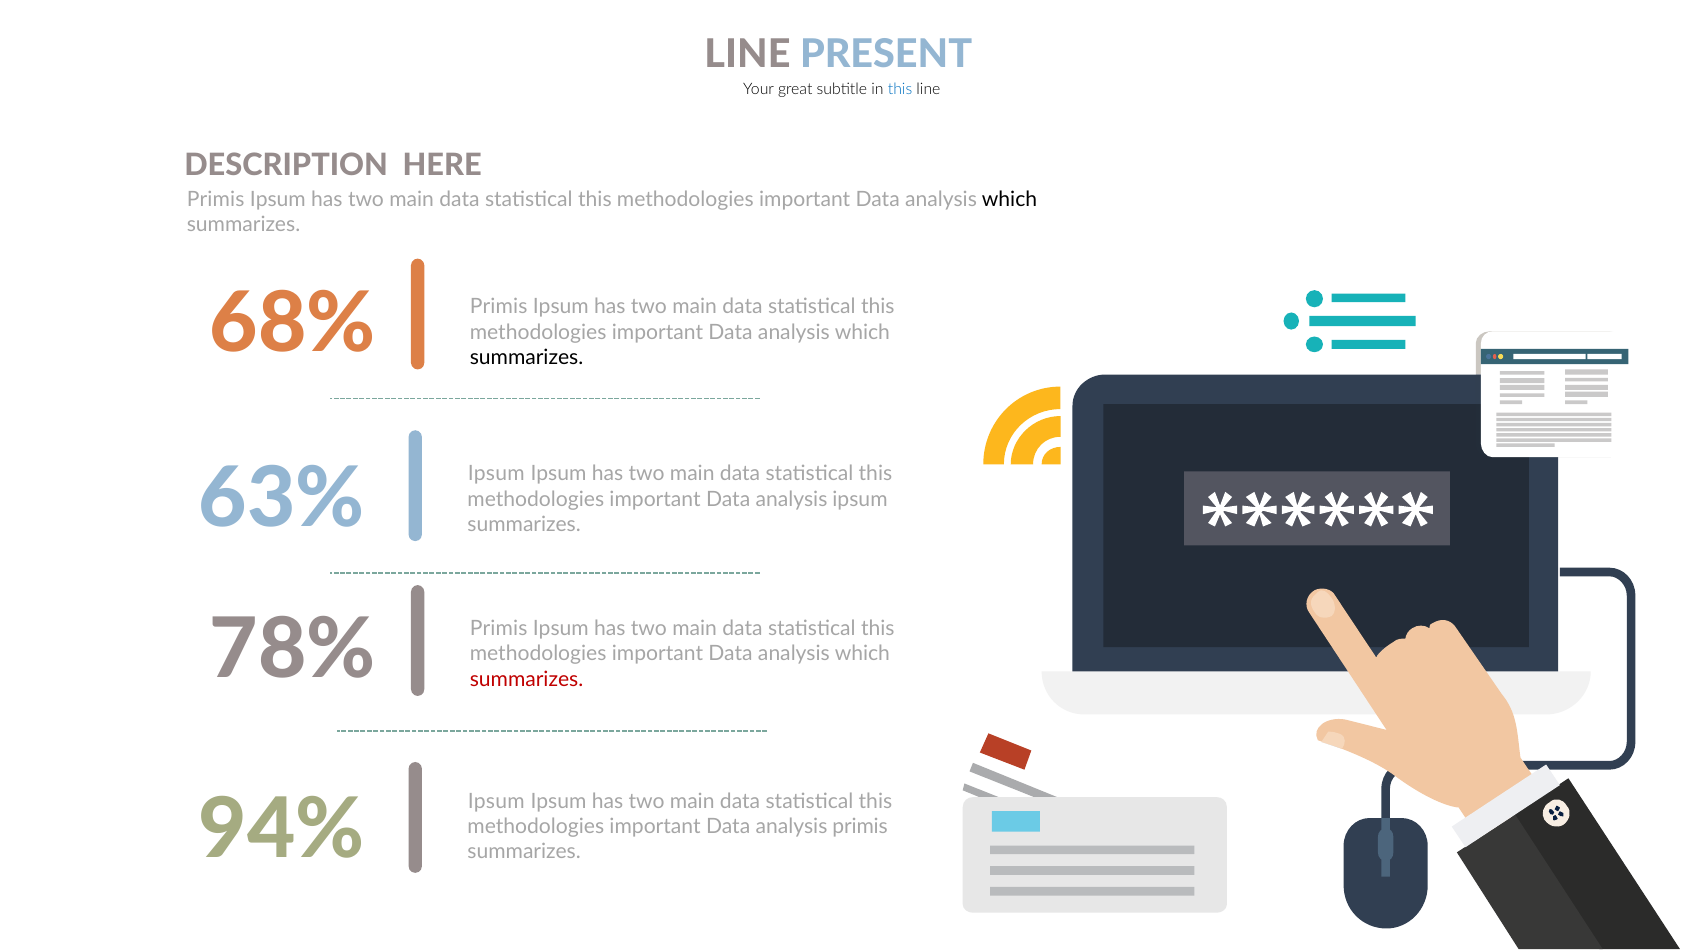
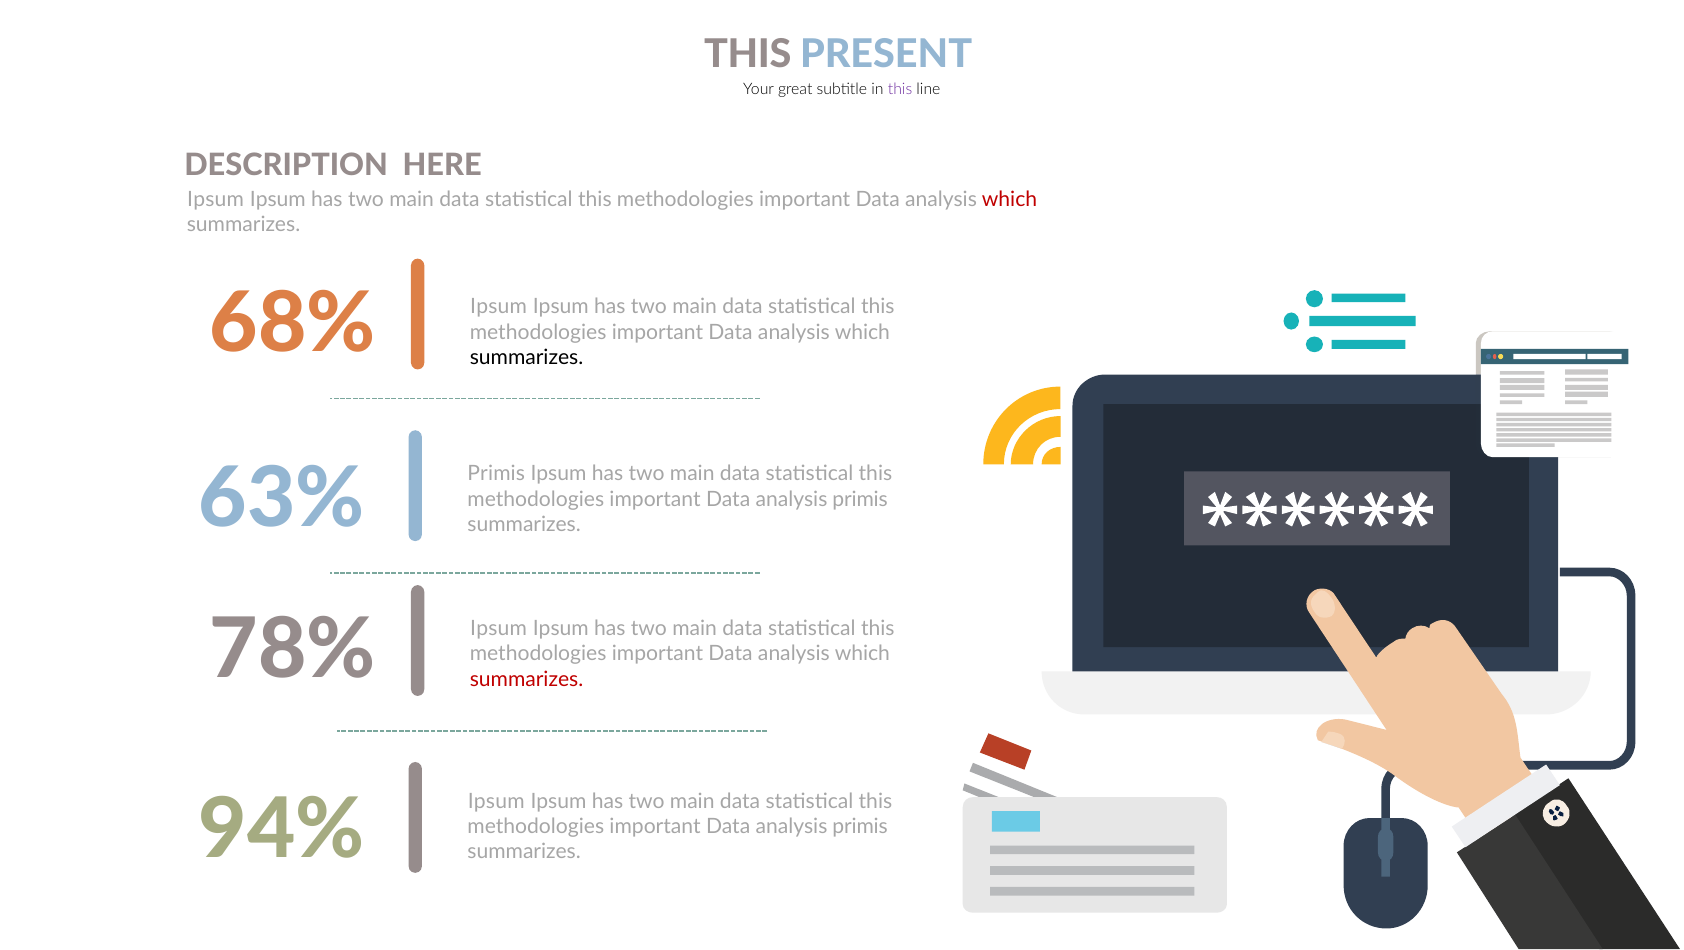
LINE: LINE -> THIS (748, 54)
this colour: blue -> purple (900, 89)
Primis: Primis -> Ipsum (216, 199)
which colour: black -> red (1009, 199)
68% Primis: Primis -> Ipsum (499, 307)
63% Ipsum: Ipsum -> Primis (496, 474)
ipsum: ipsum -> primis (860, 499)
78% Primis: Primis -> Ipsum (499, 628)
